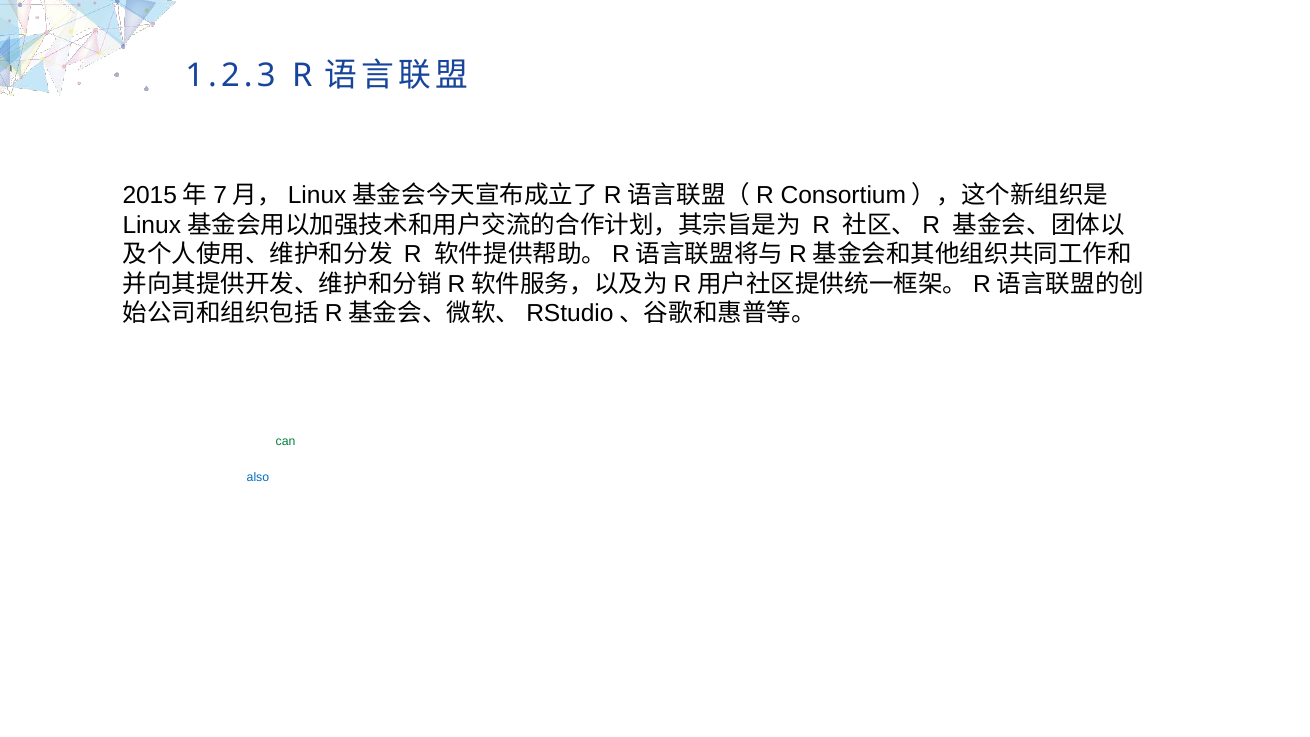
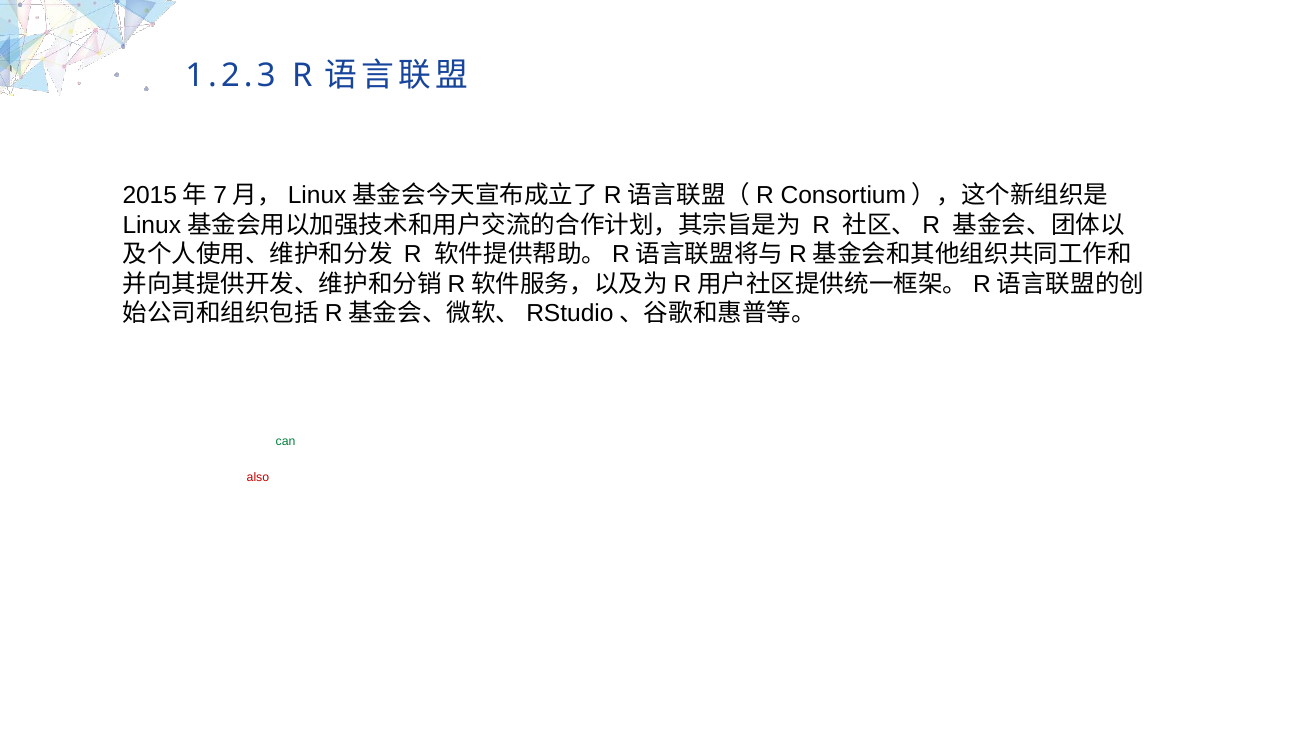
also colour: blue -> red (258, 477)
